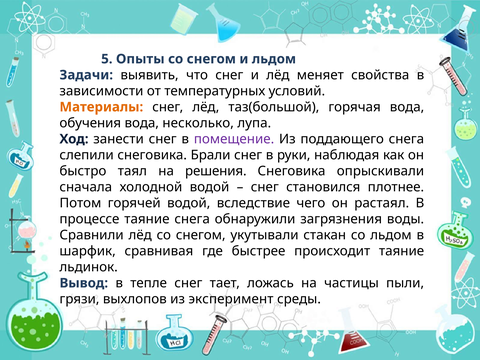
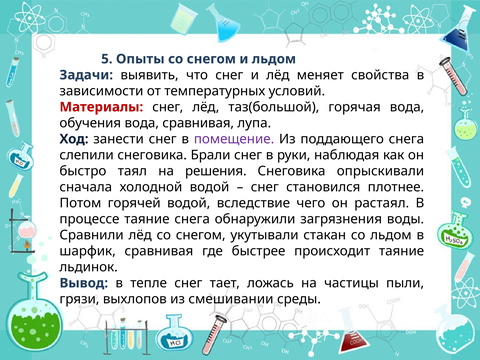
Материалы colour: orange -> red (101, 107)
вода несколько: несколько -> сравнивая (198, 123)
эксперимент: эксперимент -> смешивании (231, 299)
